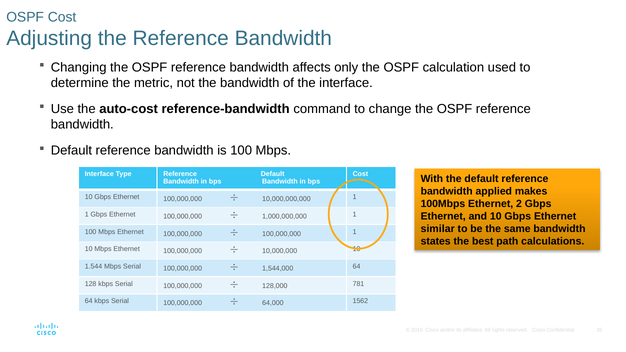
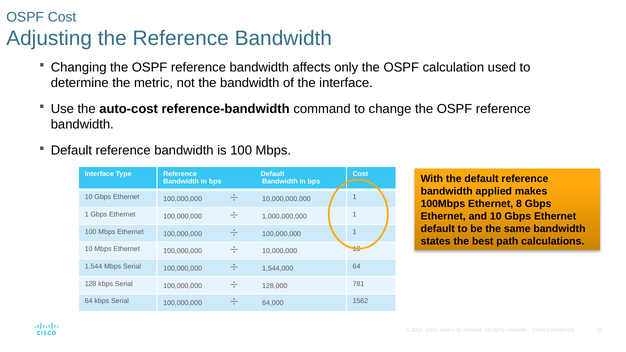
2: 2 -> 8 (519, 204)
similar: similar -> default (438, 229)
